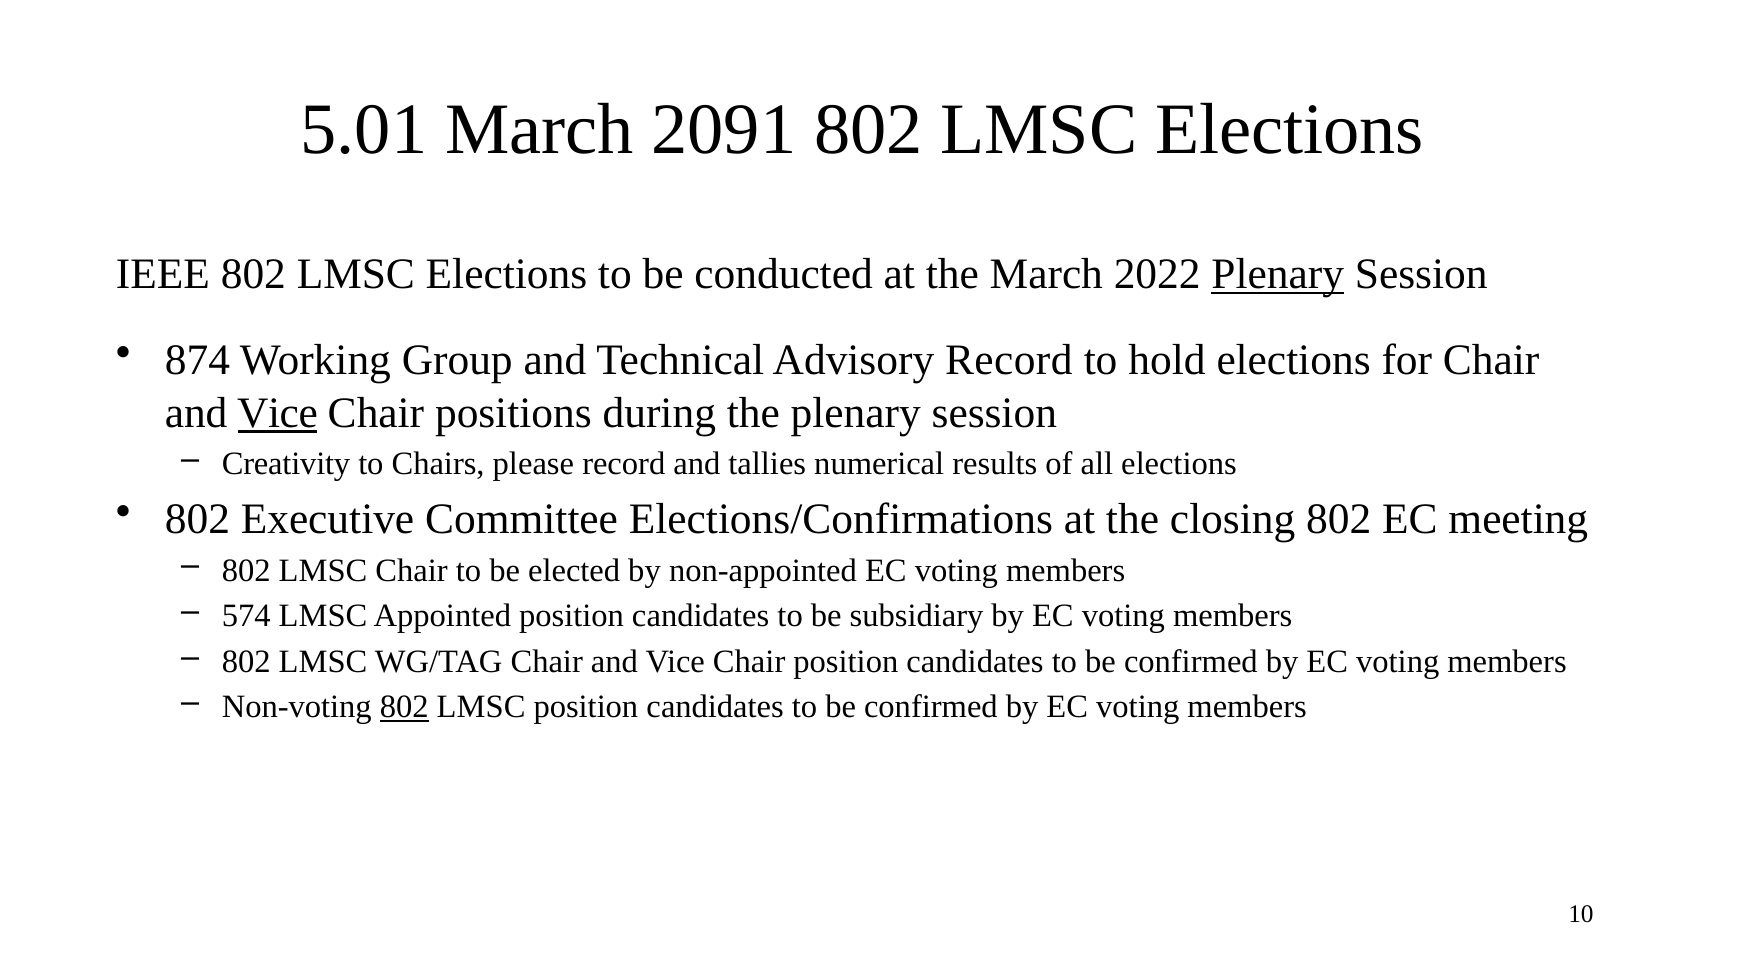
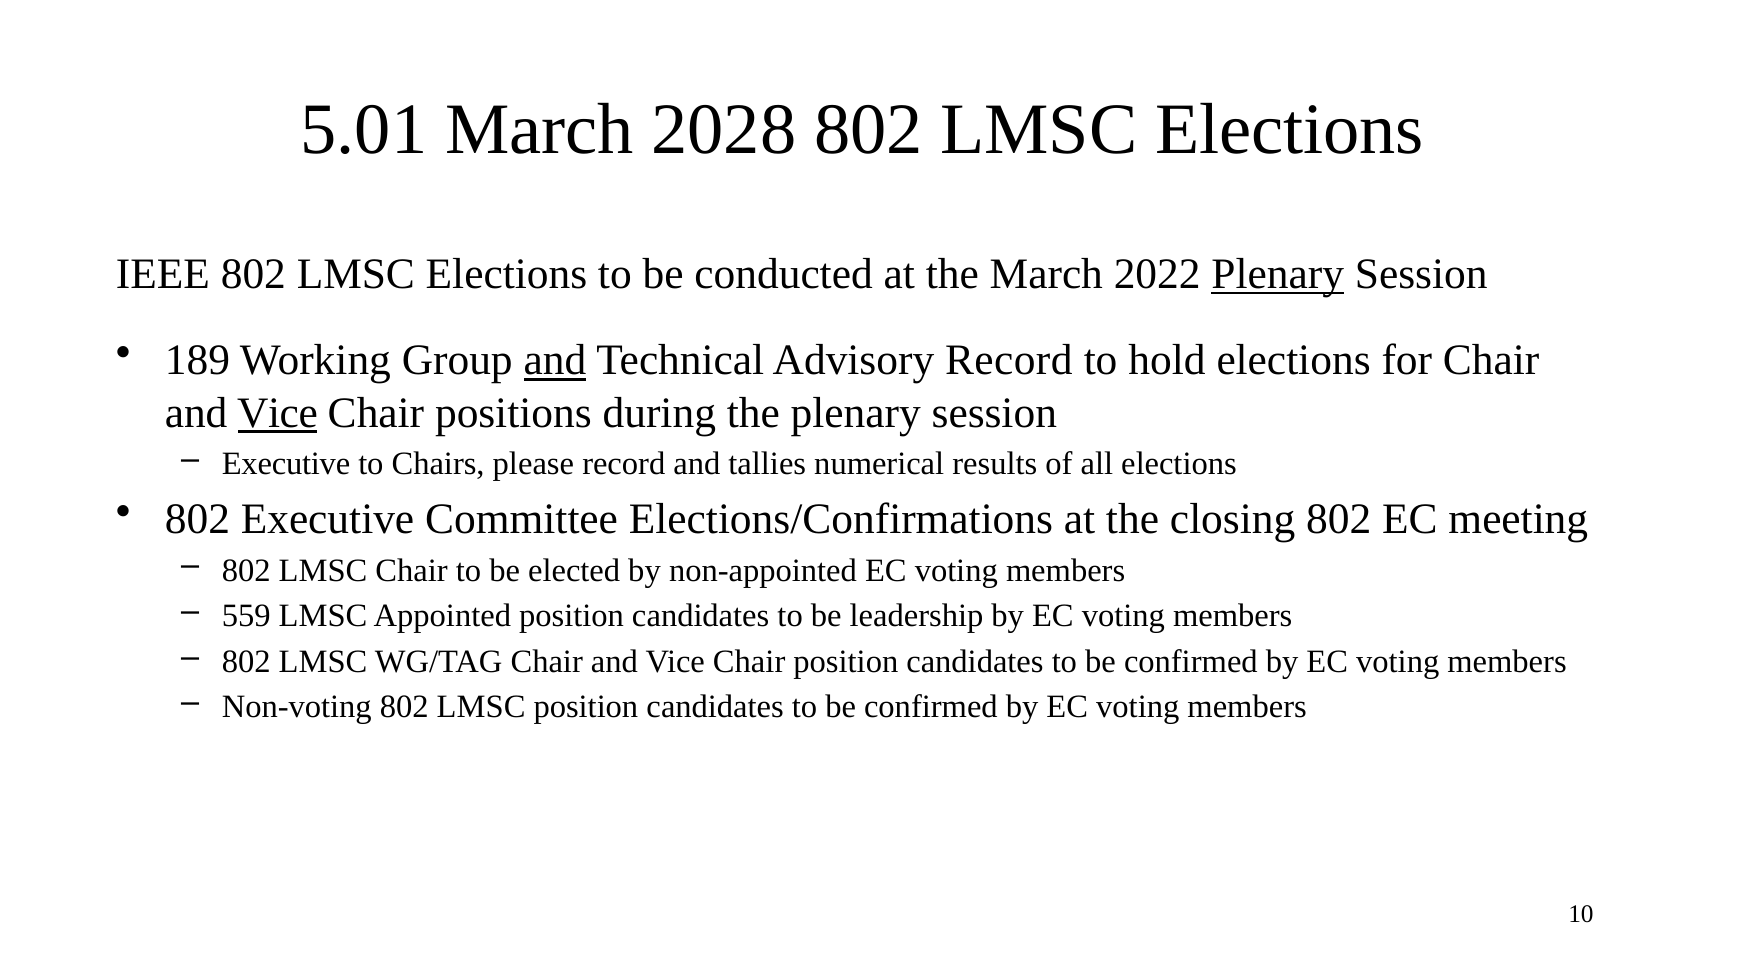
2091: 2091 -> 2028 (724, 130)
874: 874 -> 189 (197, 361)
and underline: none -> present (555, 361)
Creativity: Creativity -> Executive (286, 464)
574: 574 -> 559 (246, 616)
subsidiary: subsidiary -> leadership (917, 616)
802 underline: present -> none (404, 707)
